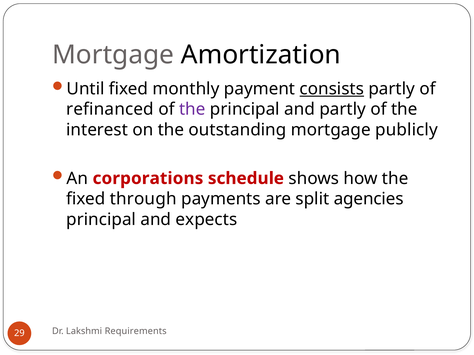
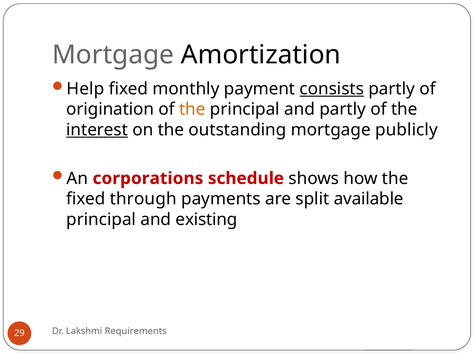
Until: Until -> Help (85, 89)
refinanced: refinanced -> origination (110, 109)
the colour: purple -> orange (192, 109)
interest underline: none -> present (97, 130)
agencies: agencies -> available (369, 199)
expects: expects -> existing (207, 220)
